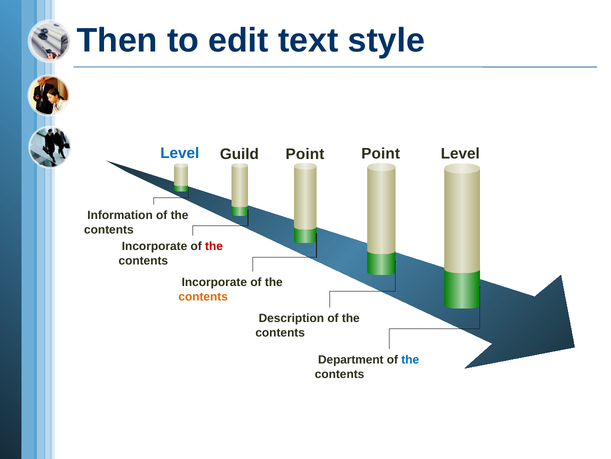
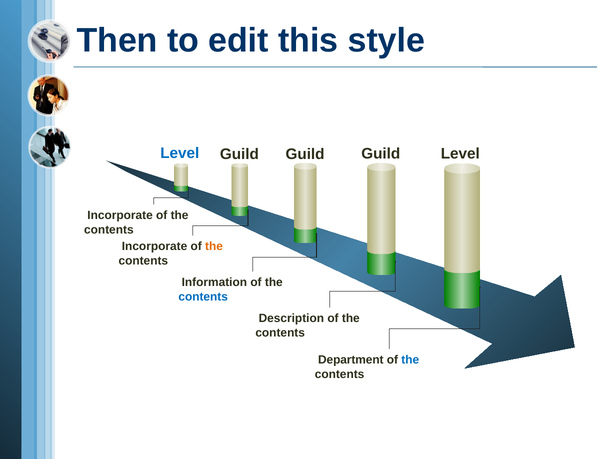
text: text -> this (308, 40)
Point: Point -> Guild (381, 154)
Point: Point -> Guild (305, 154)
Information: Information -> Incorporate (120, 215)
the colour: red -> orange (214, 246)
Incorporate: Incorporate -> Information (214, 282)
contents colour: orange -> blue (203, 296)
